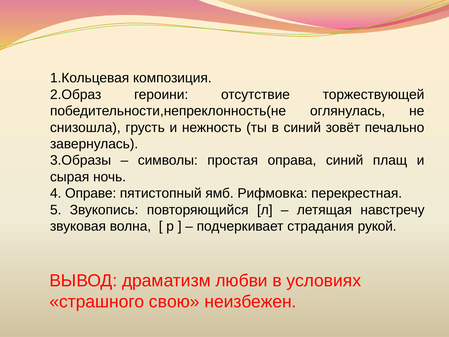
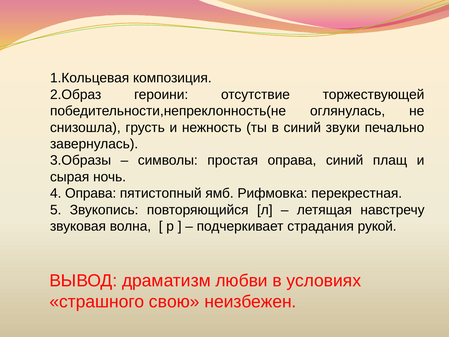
зовёт: зовёт -> звуки (343, 127)
4 Оправе: Оправе -> Оправа (91, 193)
